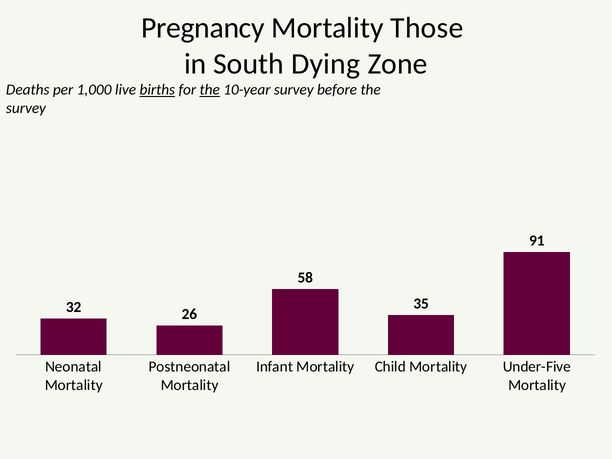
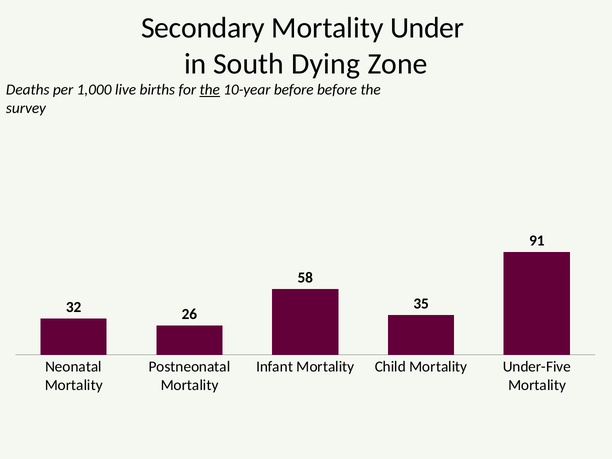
Pregnancy: Pregnancy -> Secondary (203, 28)
Those: Those -> Under (427, 28)
births underline: present -> none (157, 90)
10-year survey: survey -> before (294, 90)
